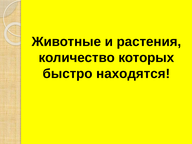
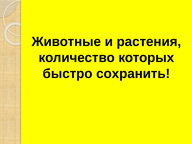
находятся: находятся -> сохранить (133, 74)
